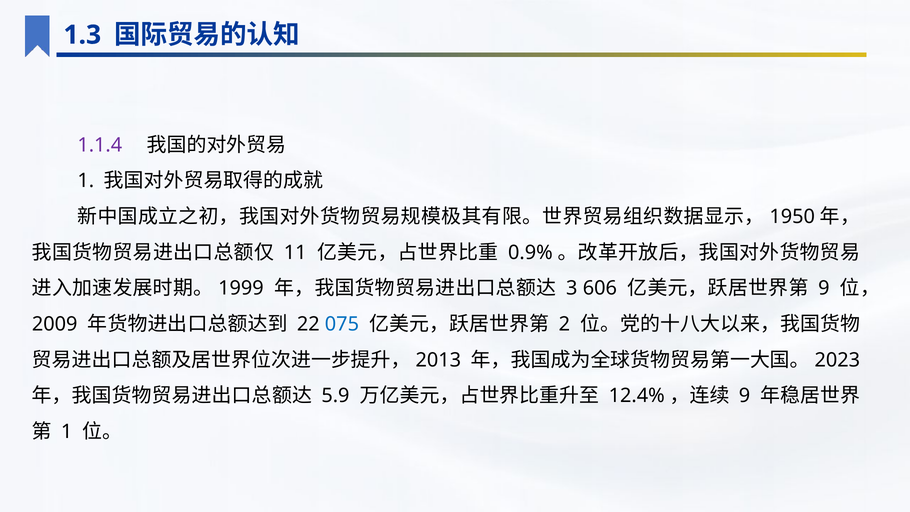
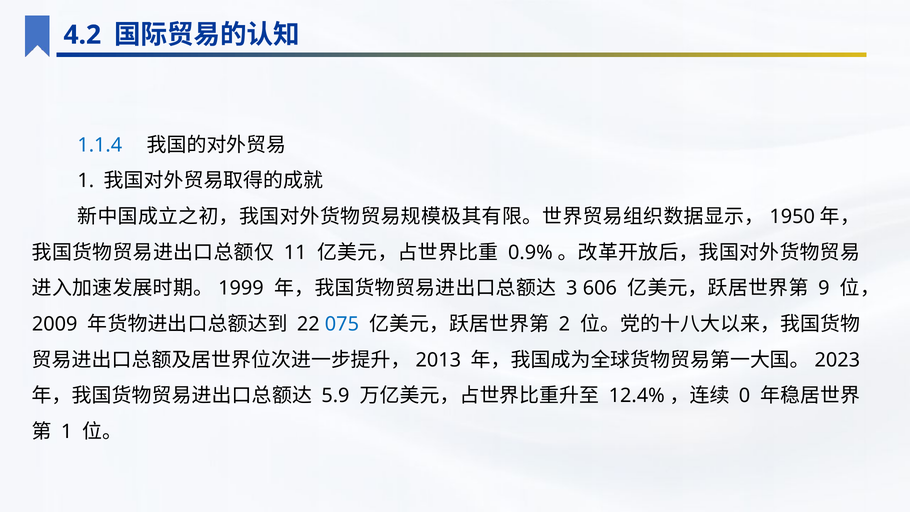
1.3: 1.3 -> 4.2 (82, 35)
1.1.4 colour: purple -> blue (100, 145)
9: 9 -> 0 (744, 396)
